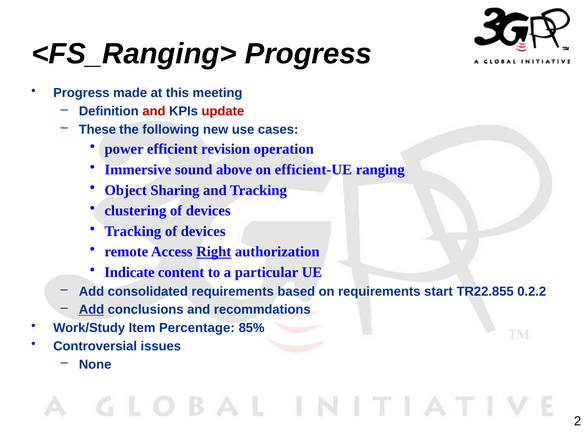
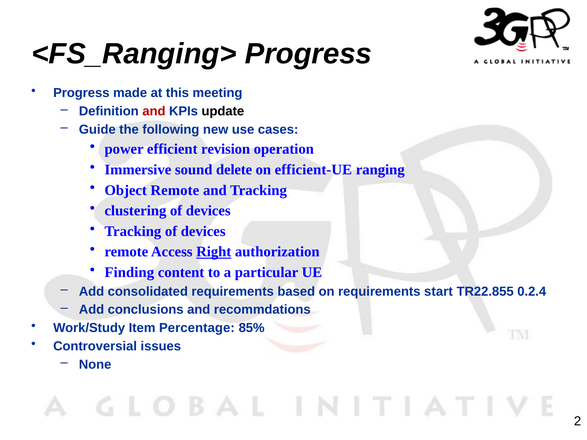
update colour: red -> black (223, 111)
These: These -> Guide (97, 130)
above: above -> delete (234, 170)
Object Sharing: Sharing -> Remote (175, 190)
Indicate: Indicate -> Finding (129, 272)
0.2.2: 0.2.2 -> 0.2.4 (532, 292)
Add underline: present -> none (92, 310)
